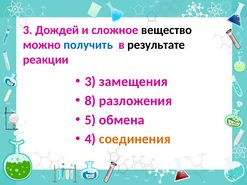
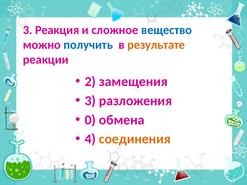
Дождей: Дождей -> Реакция (57, 30)
вещество colour: black -> blue (167, 30)
результате colour: black -> orange (156, 45)
3: 3 -> 2 (90, 82)
8: 8 -> 3 (90, 101)
5: 5 -> 0 (90, 120)
